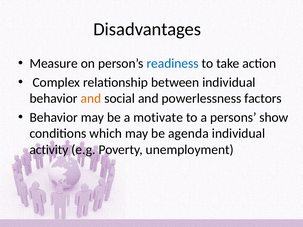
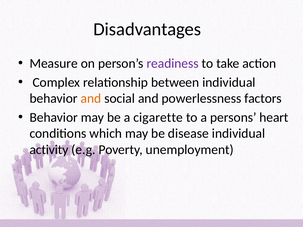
readiness colour: blue -> purple (173, 64)
motivate: motivate -> cigarette (158, 117)
show: show -> heart (274, 117)
agenda: agenda -> disease (188, 134)
